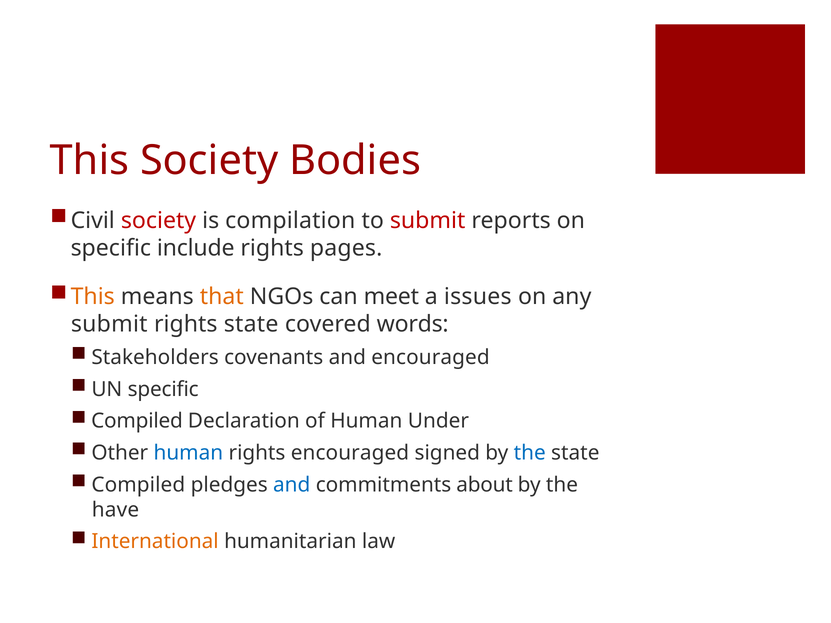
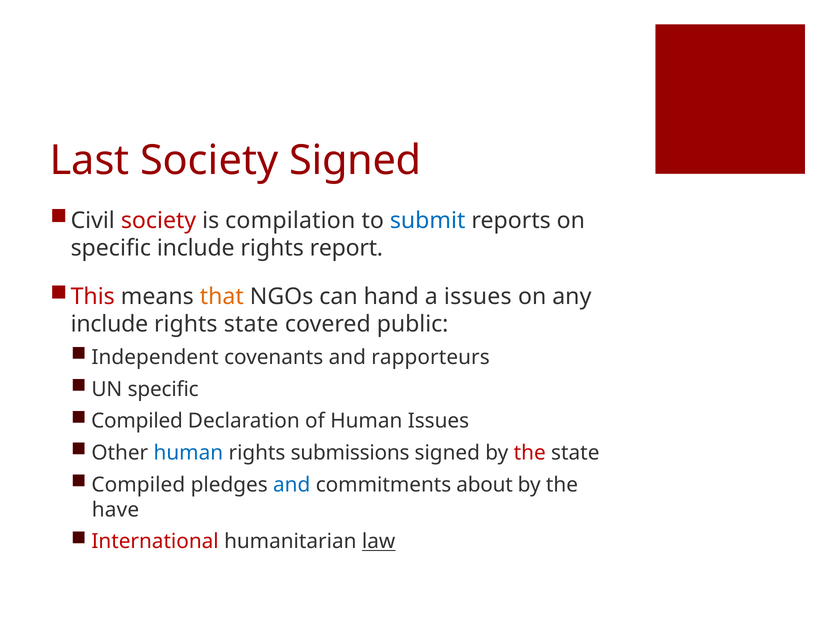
This: This -> Last (90, 161)
Society Bodies: Bodies -> Signed (355, 161)
submit colour: red -> blue (428, 220)
pages: pages -> report (346, 248)
This colour: orange -> red (93, 297)
meet: meet -> hand (391, 297)
submit: submit -> include (109, 324)
words: words -> public (413, 324)
Stakeholders: Stakeholders -> Independent (155, 358)
and encouraged: encouraged -> rapporteurs (431, 358)
Human Under: Under -> Issues (438, 421)
rights encouraged: encouraged -> submissions (350, 453)
the colour: blue -> red (530, 453)
International colour: orange -> red (155, 542)
law underline: none -> present (379, 542)
